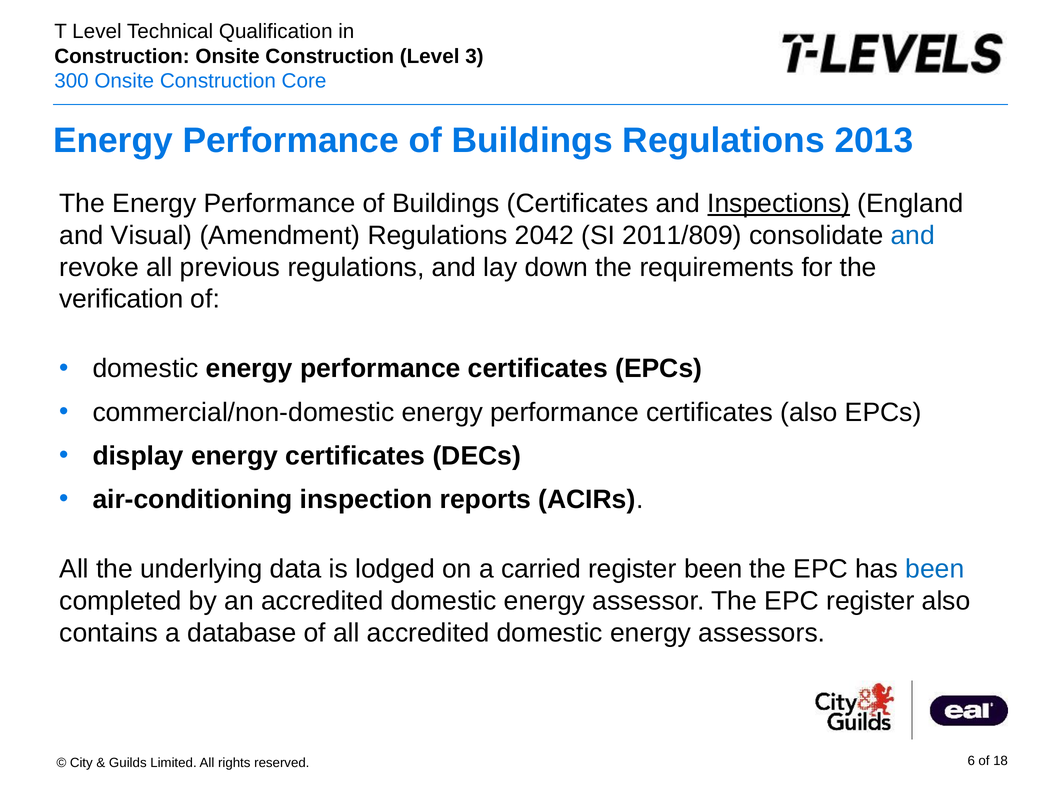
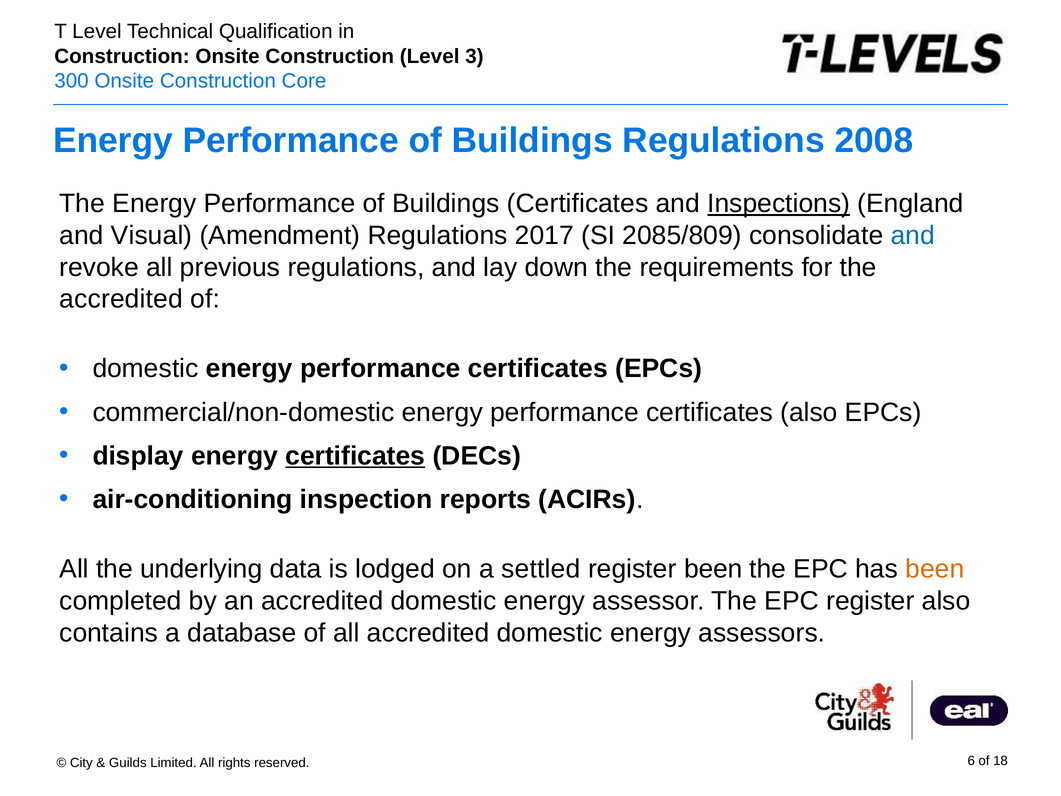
2013: 2013 -> 2008 (874, 141)
2042: 2042 -> 2017 (544, 235)
2011/809: 2011/809 -> 2085/809 (682, 235)
verification: verification -> accredited (121, 299)
certificates underline: none -> present (355, 456)
carried: carried -> settled (541, 569)
been colour: blue -> orange (935, 569)
